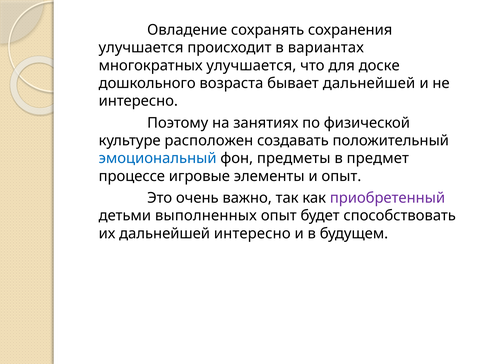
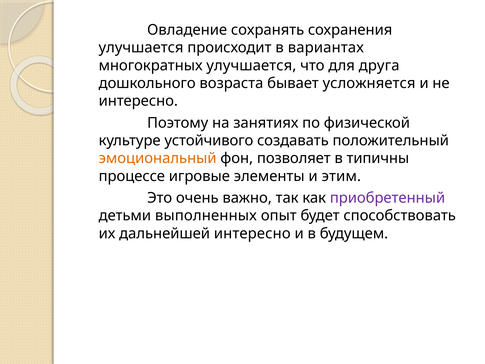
доске: доске -> друга (379, 65)
бывает дальнейшей: дальнейшей -> усложняется (369, 83)
расположен: расположен -> устойчивого (209, 141)
эмоциональный colour: blue -> orange (158, 158)
предметы: предметы -> позволяет (294, 158)
предмет: предмет -> типичны (378, 158)
и опыт: опыт -> этим (341, 176)
